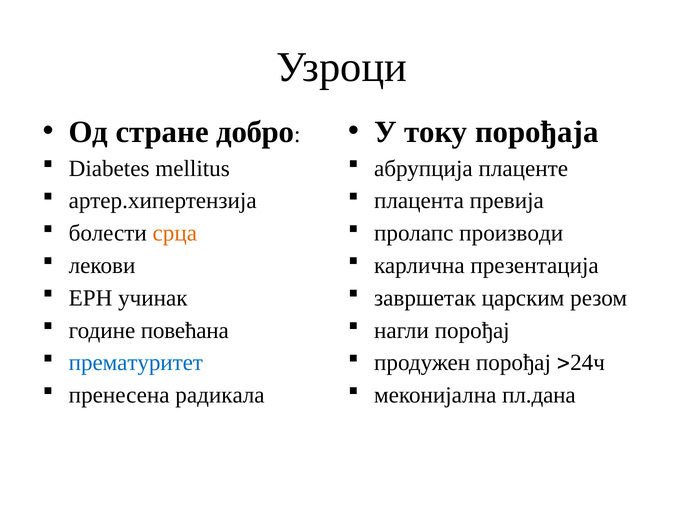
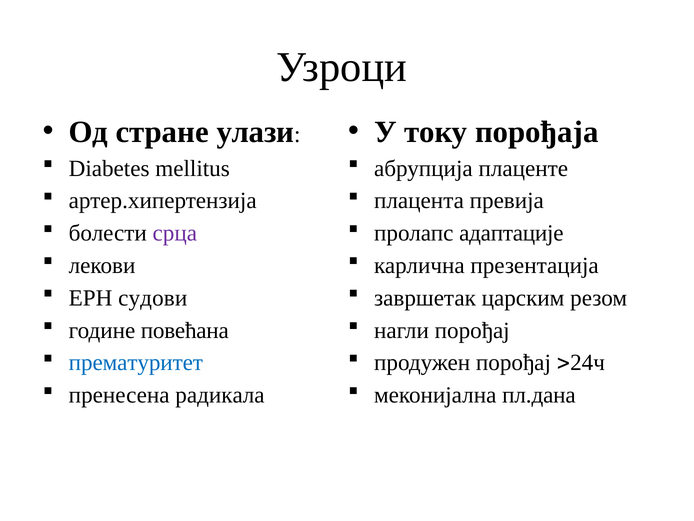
добро: добро -> улази (255, 132)
срца colour: orange -> purple (175, 233)
производи: производи -> адаптације (511, 233)
учинак: учинак -> судови (153, 298)
